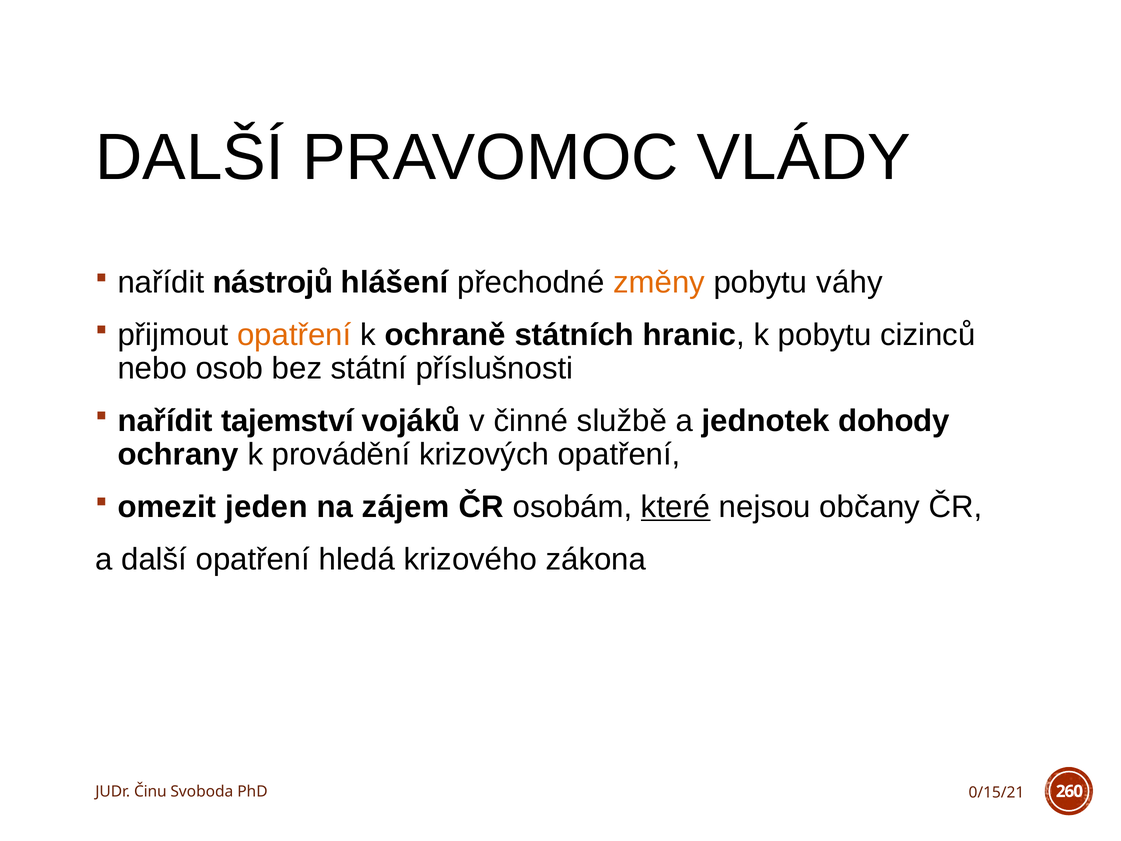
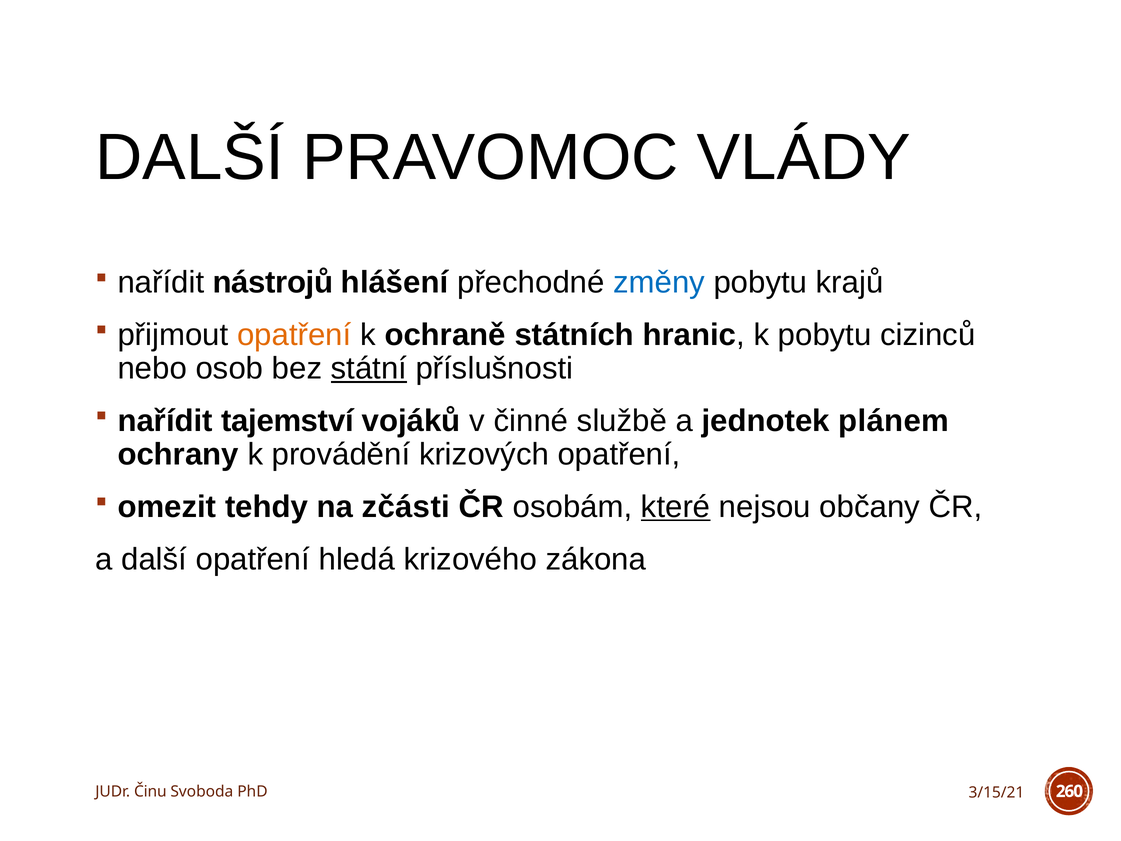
změny colour: orange -> blue (659, 282)
váhy: váhy -> krajů (850, 282)
státní underline: none -> present (369, 368)
dohody: dohody -> plánem (894, 421)
jeden: jeden -> tehdy (267, 507)
zájem: zájem -> zčásti (406, 507)
0/15/21: 0/15/21 -> 3/15/21 (996, 792)
